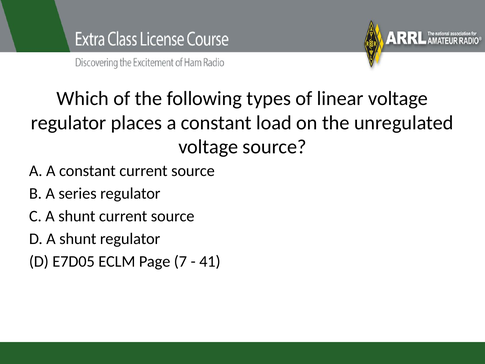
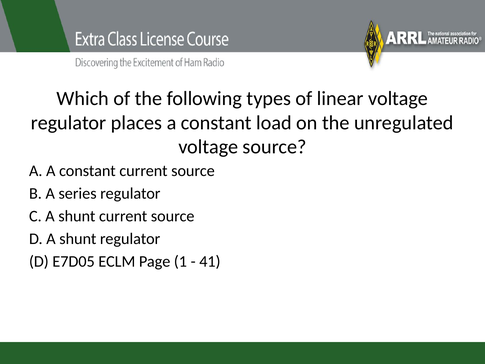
7: 7 -> 1 (180, 261)
